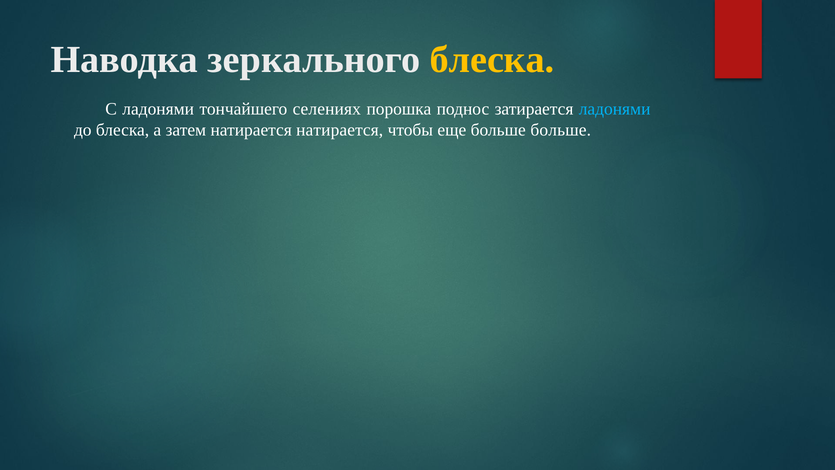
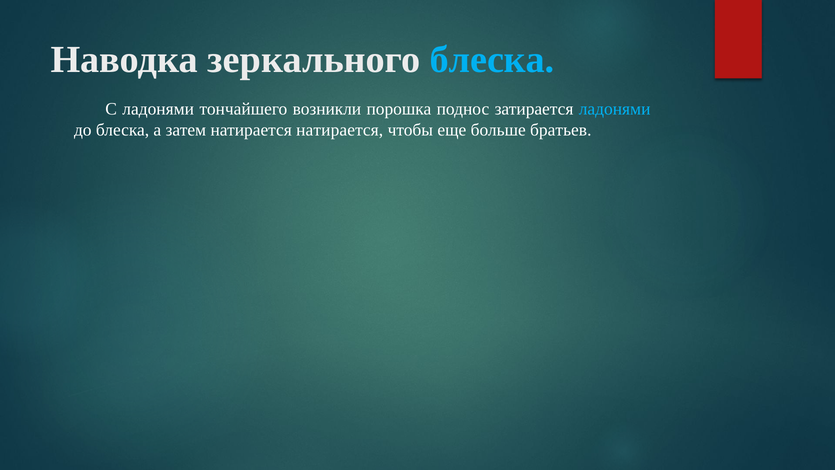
блеска colour: yellow -> light blue (492, 60)
селениях: селениях -> возникли (327, 109)
больше больше: больше -> братьев (561, 130)
